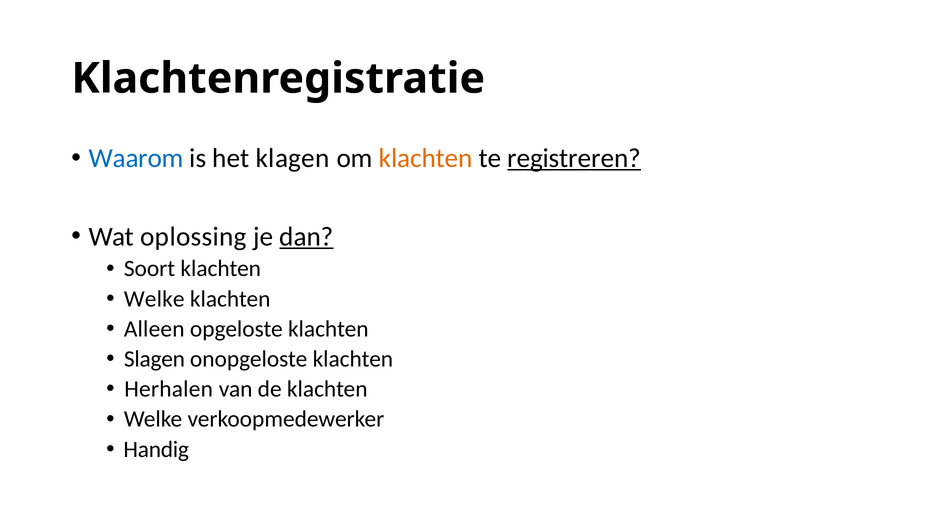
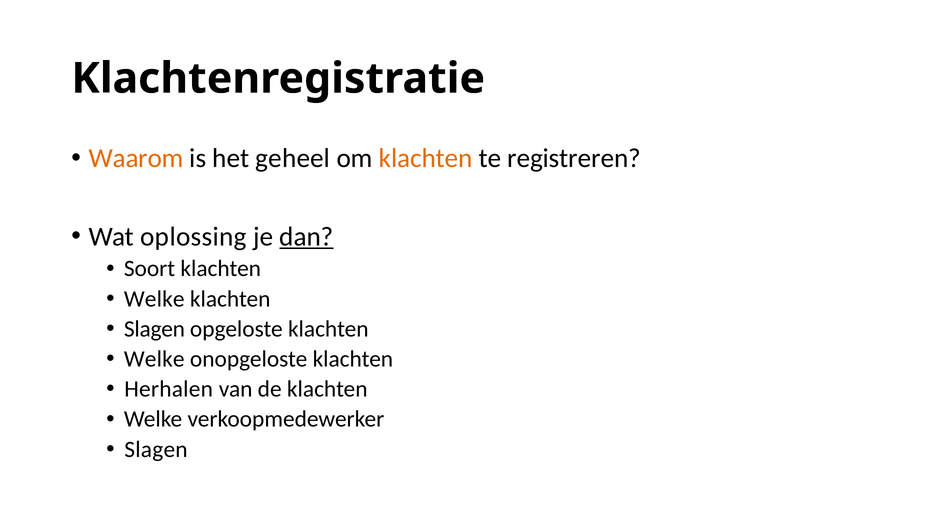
Waarom colour: blue -> orange (136, 158)
klagen: klagen -> geheel (293, 158)
registreren underline: present -> none (574, 158)
Alleen: Alleen -> Slagen (154, 329)
Slagen: Slagen -> Welke (154, 359)
Handig: Handig -> Slagen (156, 449)
